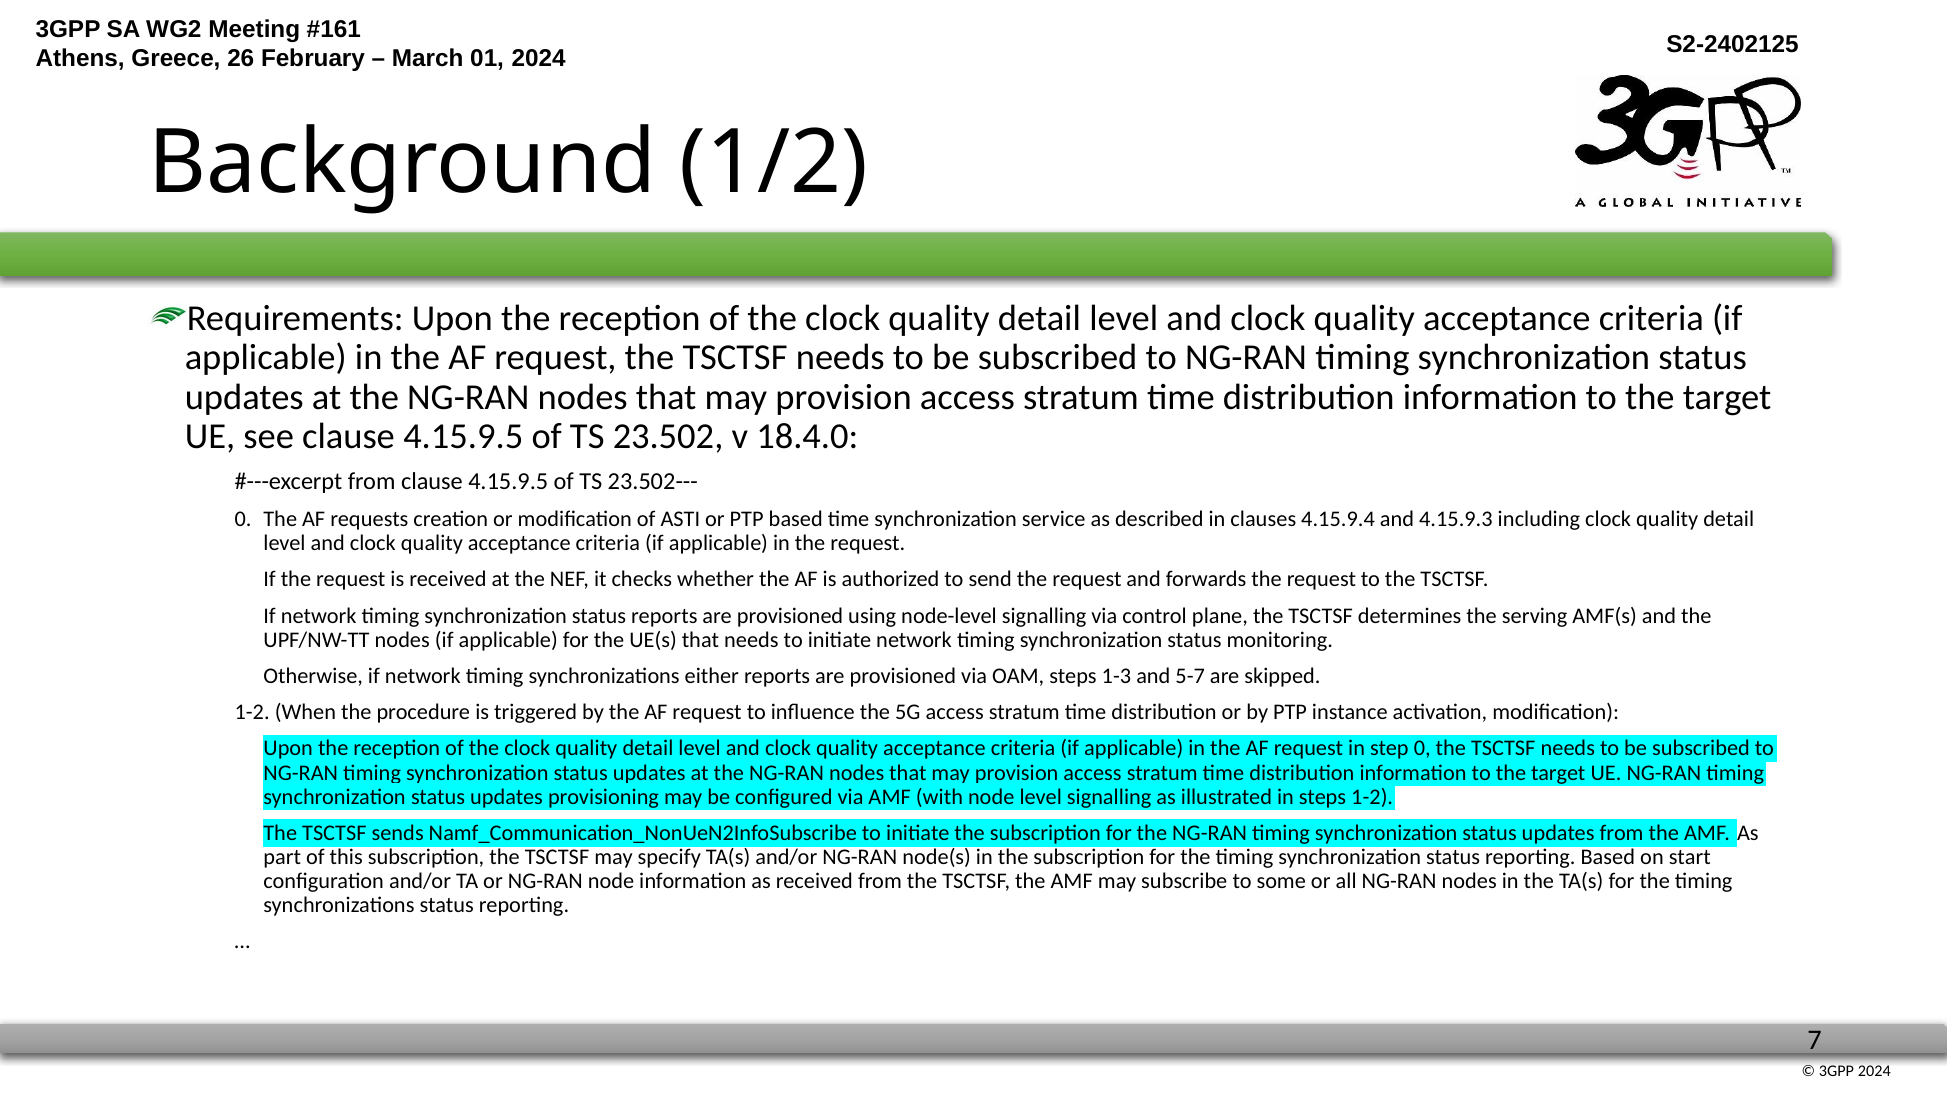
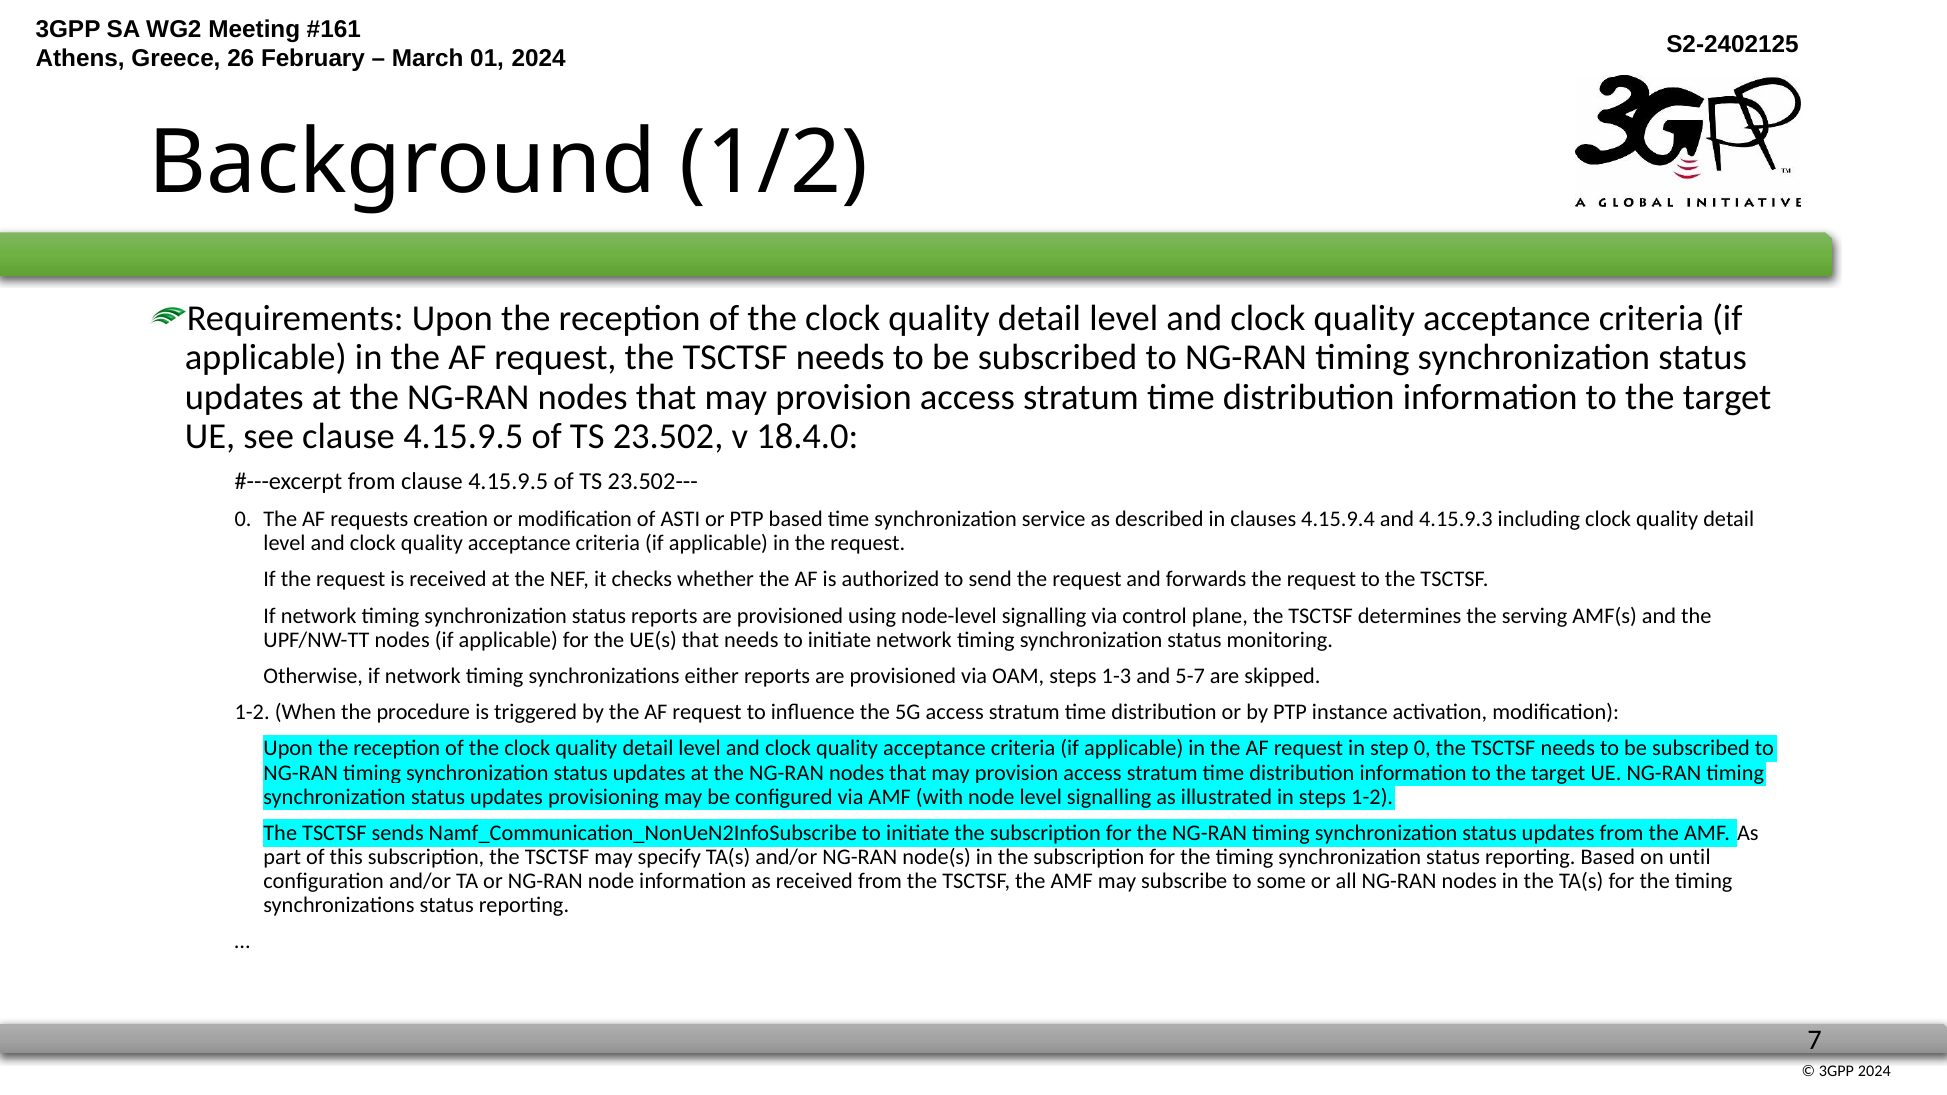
start: start -> until (1690, 857)
